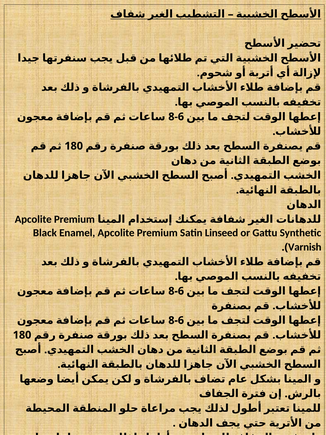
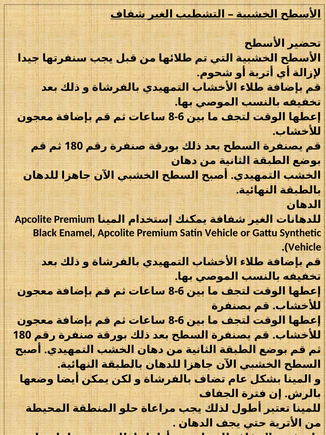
Satin Linseed: Linseed -> Vehicle (221, 233)
Varnish: Varnish -> Vehicle (305, 247)
